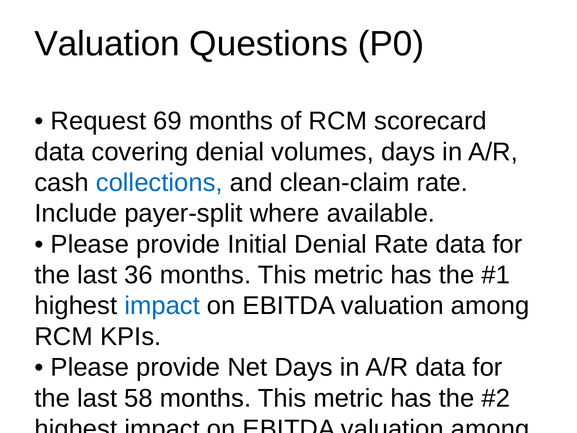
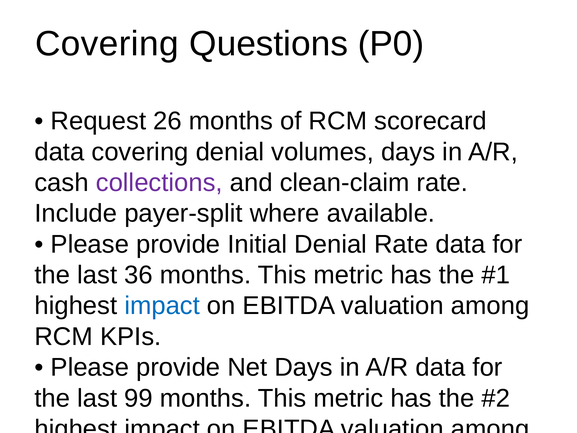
Valuation: Valuation -> Covering (107, 44)
69: 69 -> 26 (168, 121)
collections colour: blue -> purple (159, 183)
58: 58 -> 99 (139, 398)
